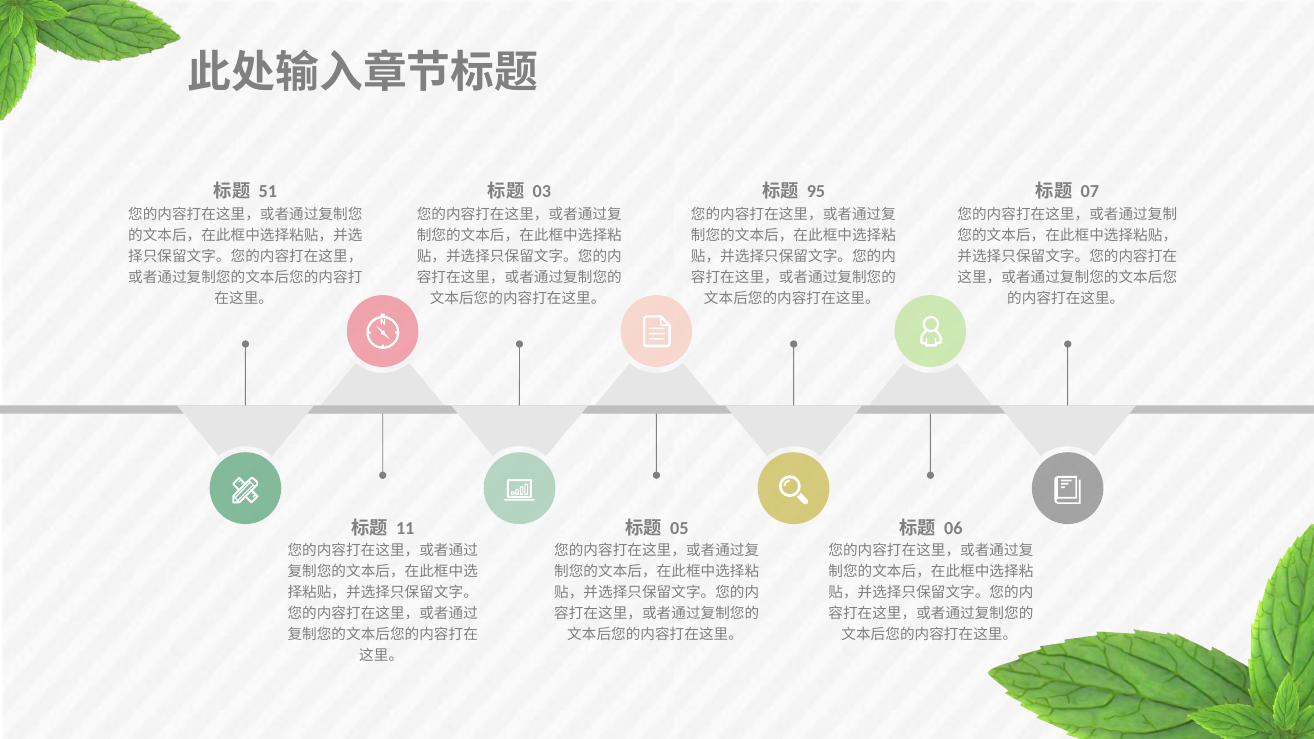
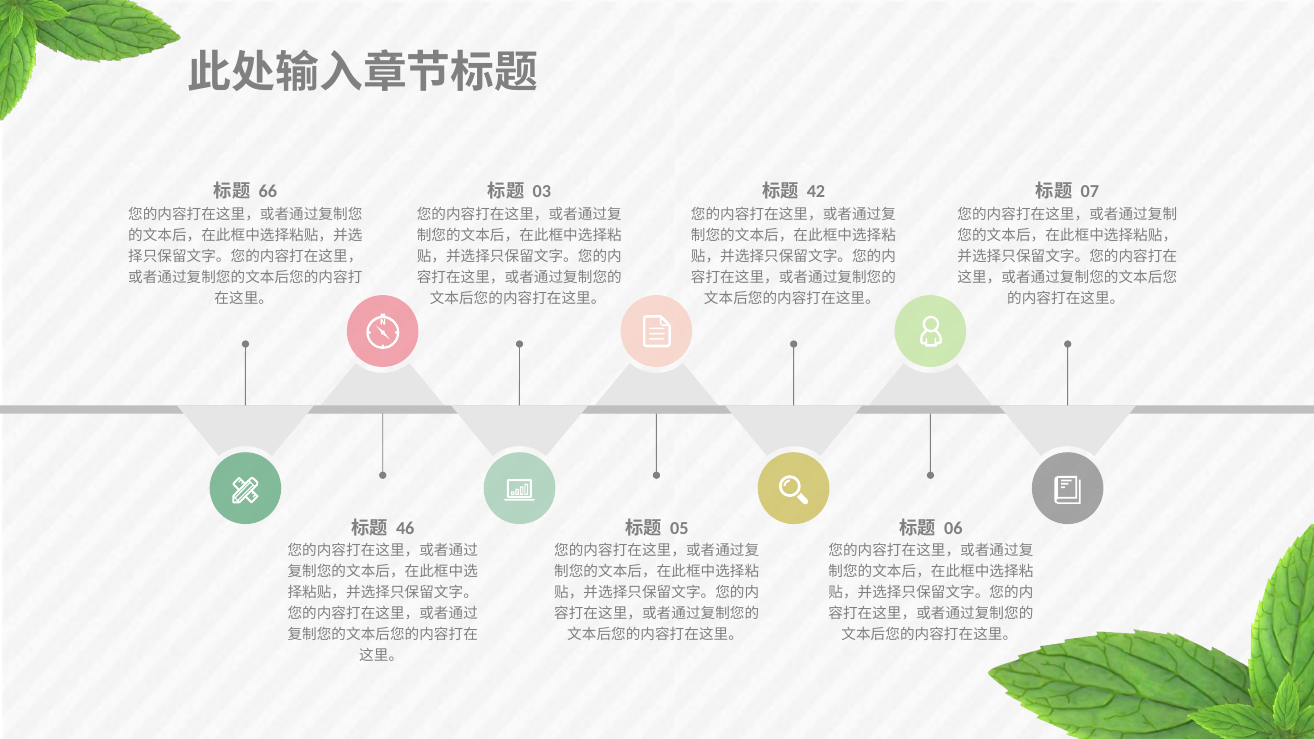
51: 51 -> 66 (268, 192)
95: 95 -> 42 (816, 192)
11: 11 -> 46 (405, 528)
